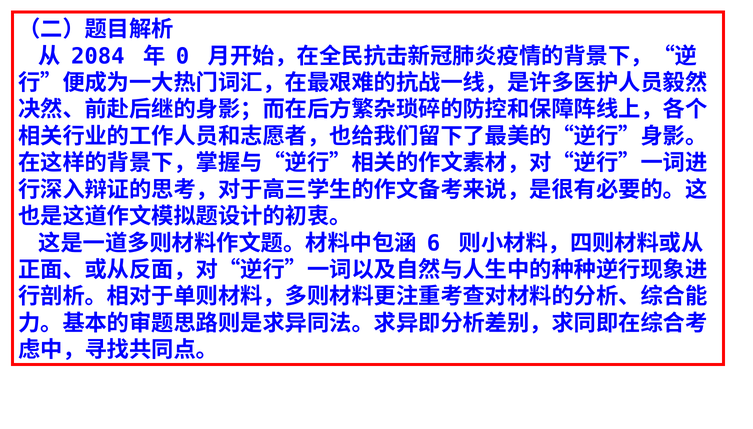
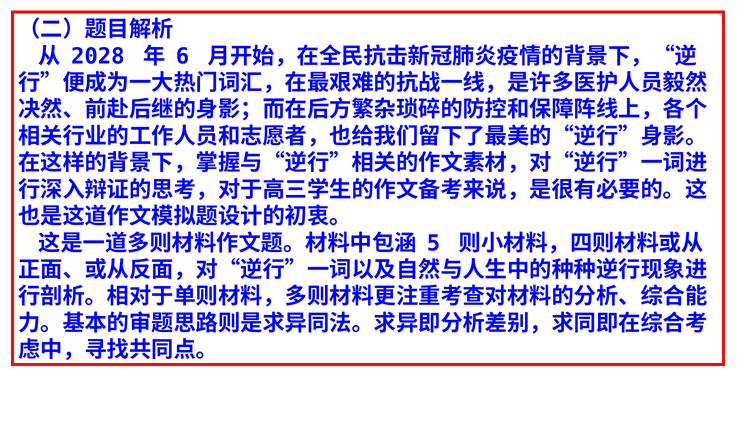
2084: 2084 -> 2028 (98, 56)
0: 0 -> 6 (183, 56)
6: 6 -> 5 (433, 243)
